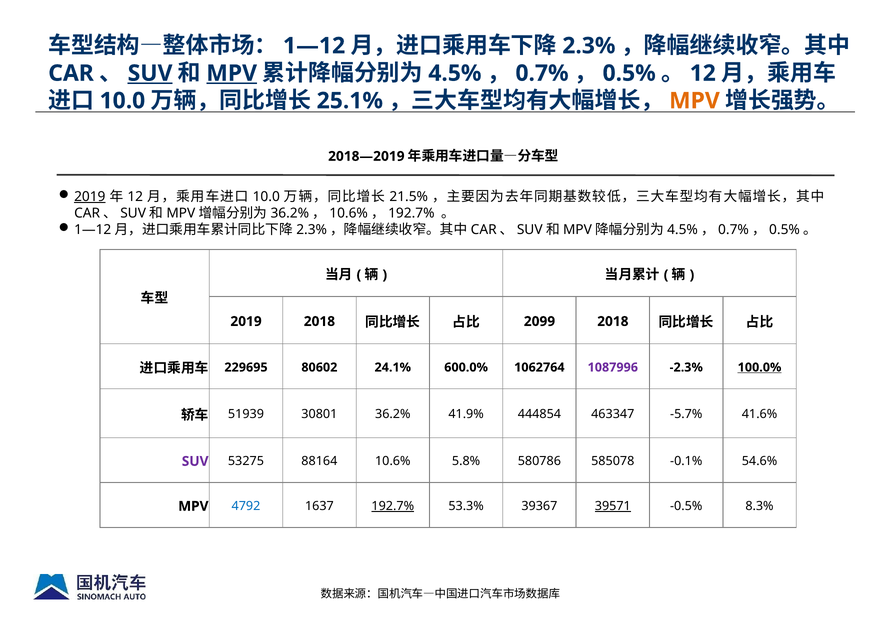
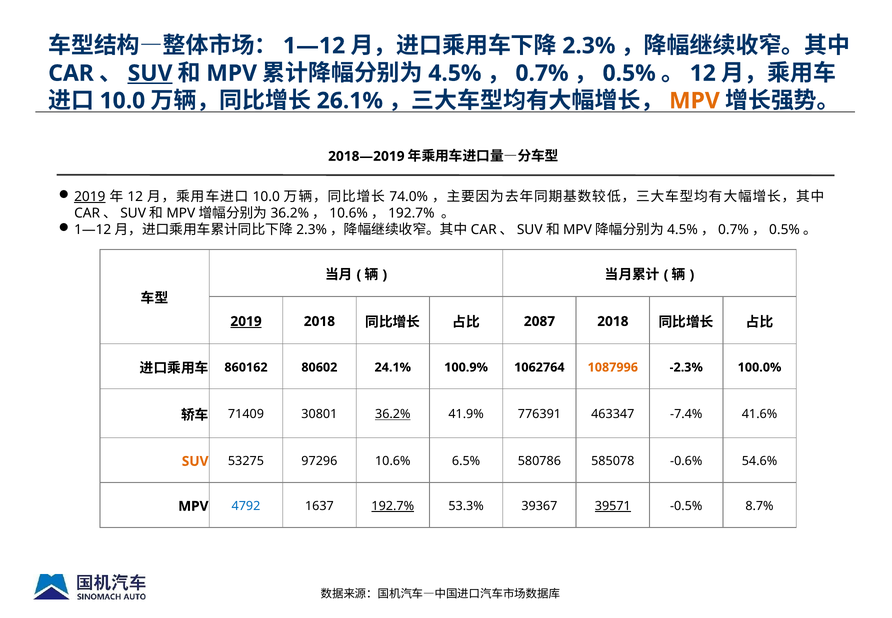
MPV underline: present -> none (232, 73)
25.1%: 25.1% -> 26.1% (350, 101)
21.5%: 21.5% -> 74.0% (409, 197)
2019 underline: none -> present (246, 321)
2099: 2099 -> 2087 (539, 321)
229695: 229695 -> 860162 (246, 367)
600.0%: 600.0% -> 100.9% (466, 367)
1087996 colour: purple -> orange (613, 367)
100.0% underline: present -> none (760, 367)
51939: 51939 -> 71409 (246, 414)
36.2% underline: none -> present (393, 414)
444854: 444854 -> 776391 (539, 414)
-5.7%: -5.7% -> -7.4% (686, 414)
SUV colour: purple -> orange (195, 461)
88164: 88164 -> 97296 (319, 461)
5.8%: 5.8% -> 6.5% (466, 461)
-0.1%: -0.1% -> -0.6% (686, 461)
8.3%: 8.3% -> 8.7% (759, 506)
